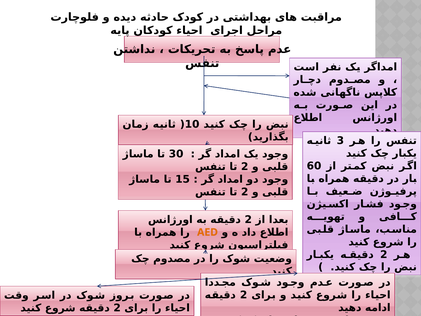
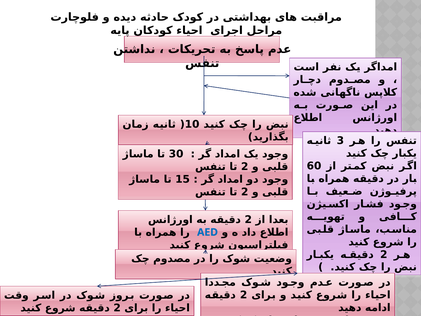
AED colour: orange -> blue (208, 232)
